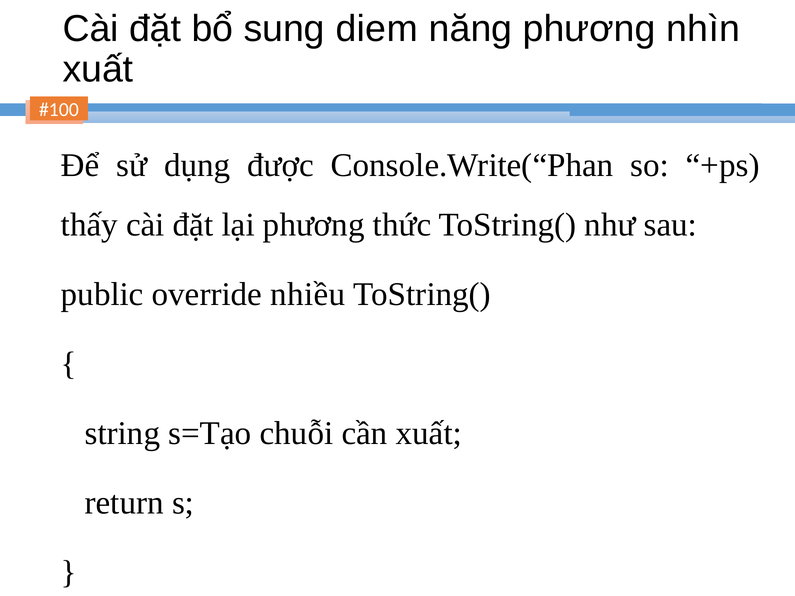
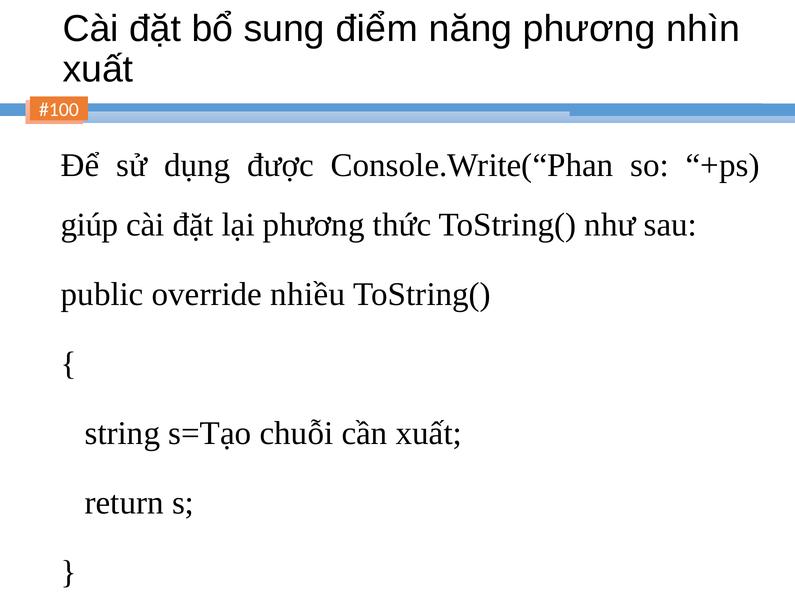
diem: diem -> điểm (377, 29)
thấy: thấy -> giúp (90, 225)
